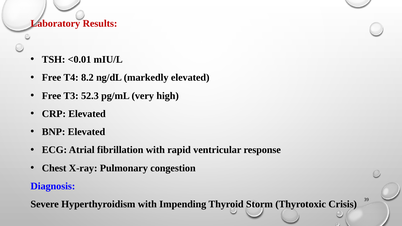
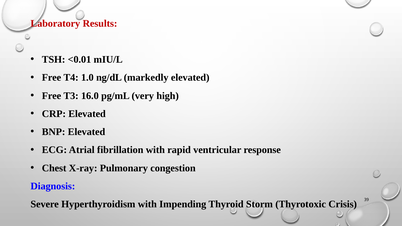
8.2: 8.2 -> 1.0 (87, 78)
52.3: 52.3 -> 16.0 (90, 96)
